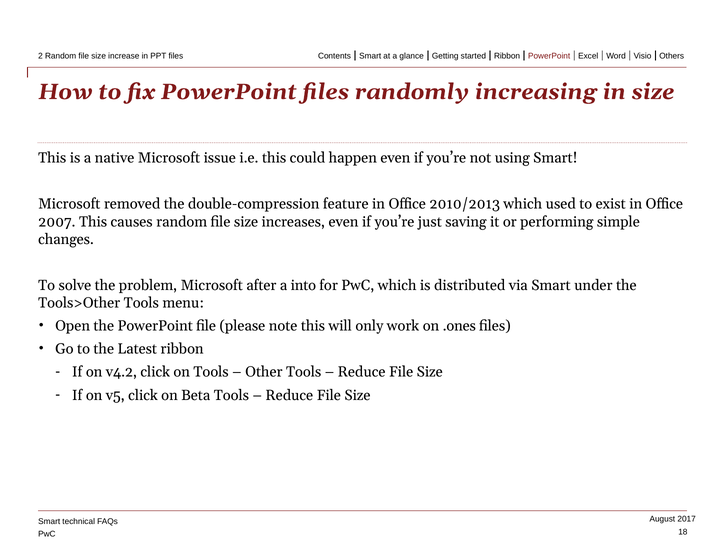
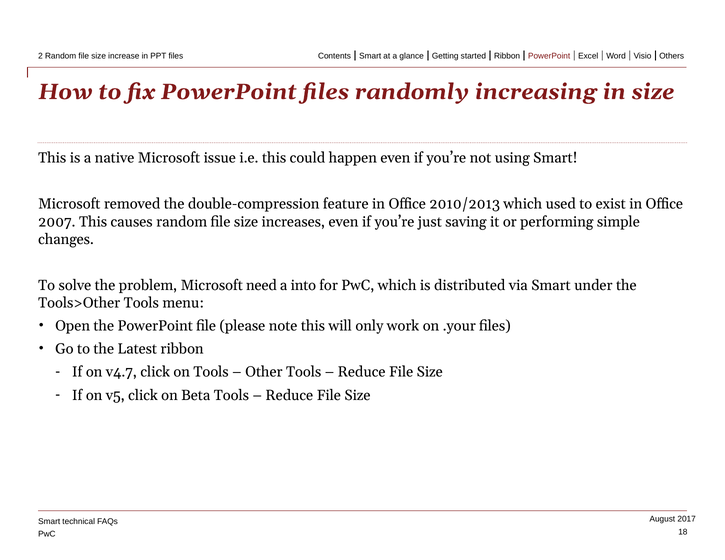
after: after -> need (261, 286)
.ones: .ones -> .your (459, 326)
v4.2: v4.2 -> v4.7 (121, 372)
